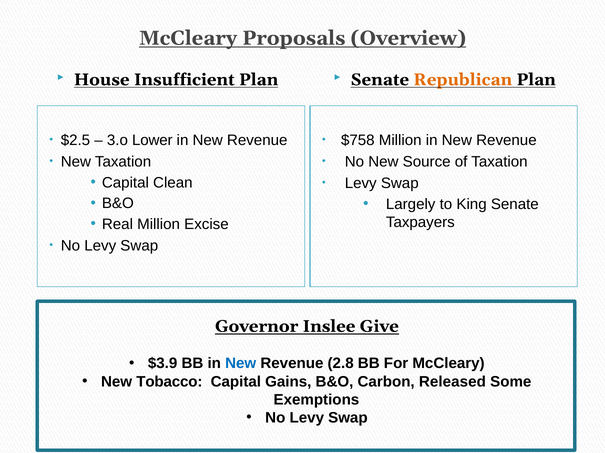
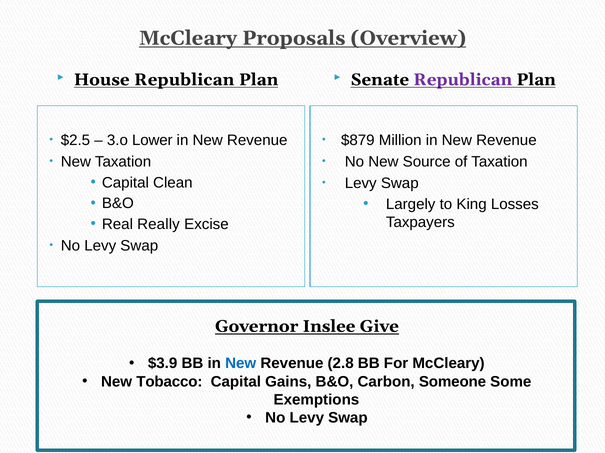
House Insufficient: Insufficient -> Republican (184, 80)
Republican colour: orange -> purple (463, 80)
$758: $758 -> $879 (358, 140)
King Senate: Senate -> Losses (515, 204)
Real Million: Million -> Really (158, 225)
Released: Released -> Someone (453, 382)
